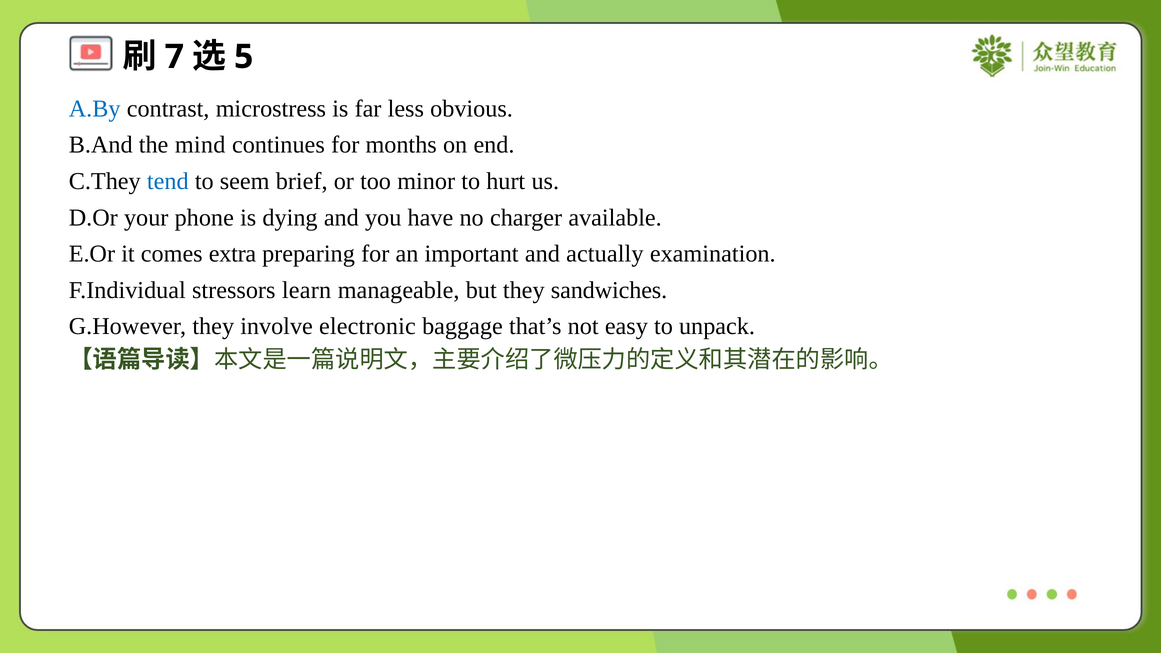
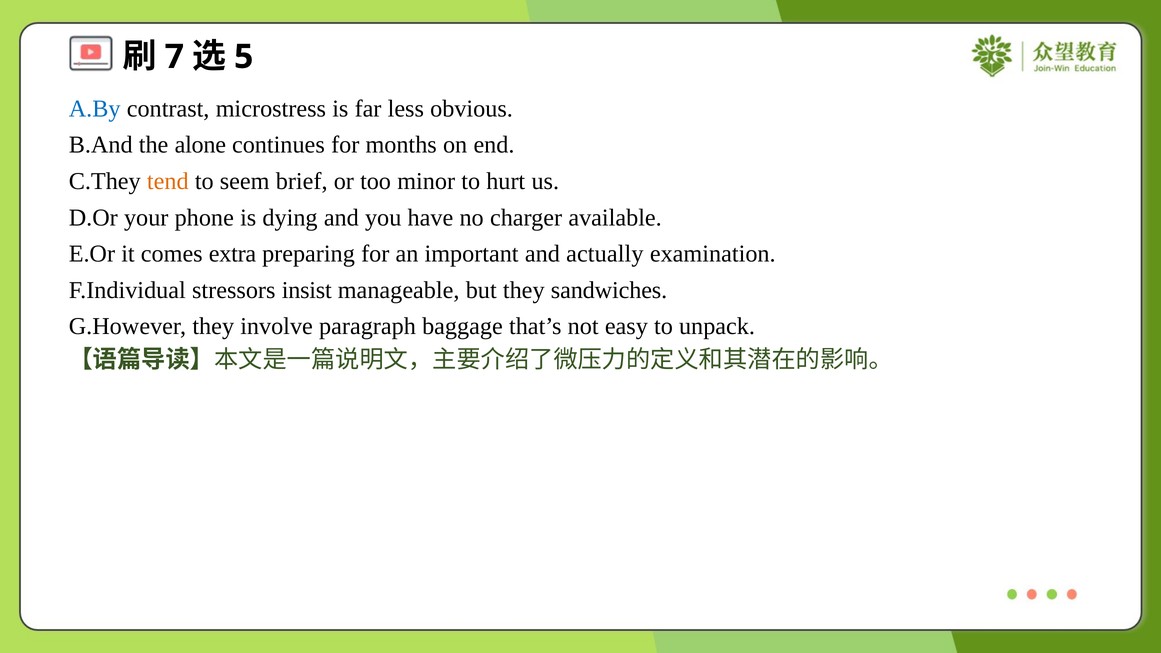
mind: mind -> alone (200, 145)
tend colour: blue -> orange (168, 181)
learn: learn -> insist (307, 290)
electronic: electronic -> paragraph (368, 326)
